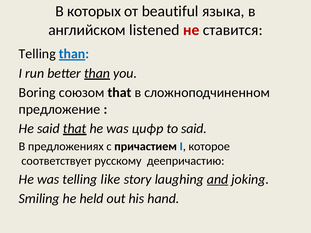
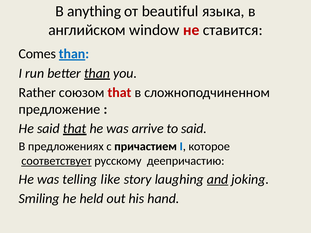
которых: которых -> anything (94, 11)
listened: listened -> window (154, 30)
Telling: Telling -> Comes (37, 54)
Boring: Boring -> Rather (37, 93)
that colour: black -> red (120, 93)
цифр: цифр -> arrive (148, 129)
соответствует underline: none -> present (56, 161)
